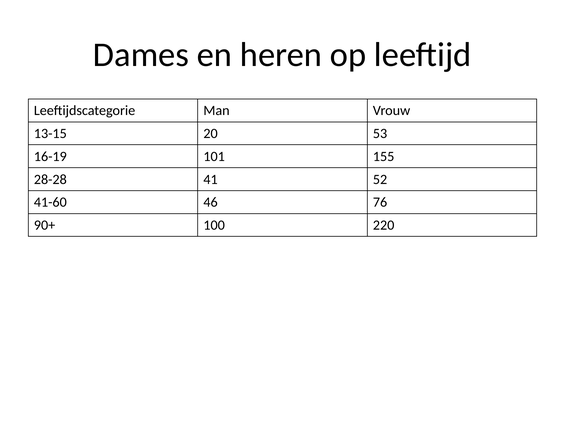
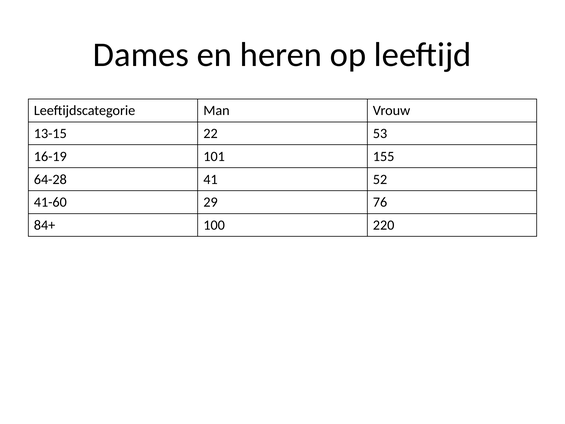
20: 20 -> 22 (211, 133)
28-28: 28-28 -> 64-28 (50, 179)
46: 46 -> 29 (211, 202)
90+: 90+ -> 84+ (45, 225)
